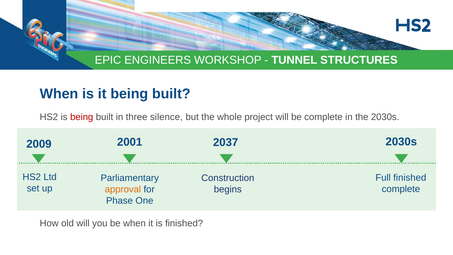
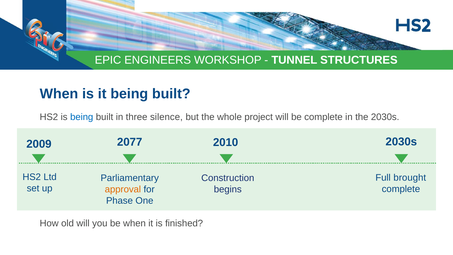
being colour: red -> blue (82, 117)
2001: 2001 -> 2077 (130, 142)
2037: 2037 -> 2010 (226, 142)
Full finished: finished -> brought (410, 178)
